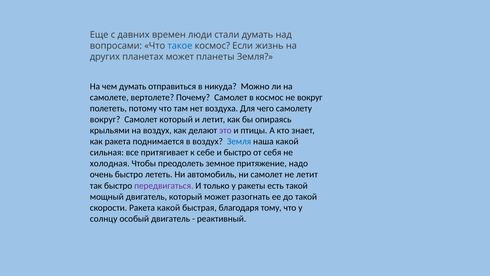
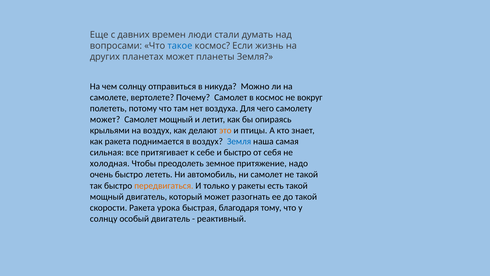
чем думать: думать -> солнцу (133, 86)
вокруг: вокруг -> может (105, 119)
Самолет который: который -> мощный (176, 119)
это colour: purple -> orange (225, 130)
наша какой: какой -> самая (287, 141)
не летит: летит -> такой (307, 174)
передвигаться colour: purple -> orange (164, 185)
Ракета какой: какой -> урока (169, 207)
